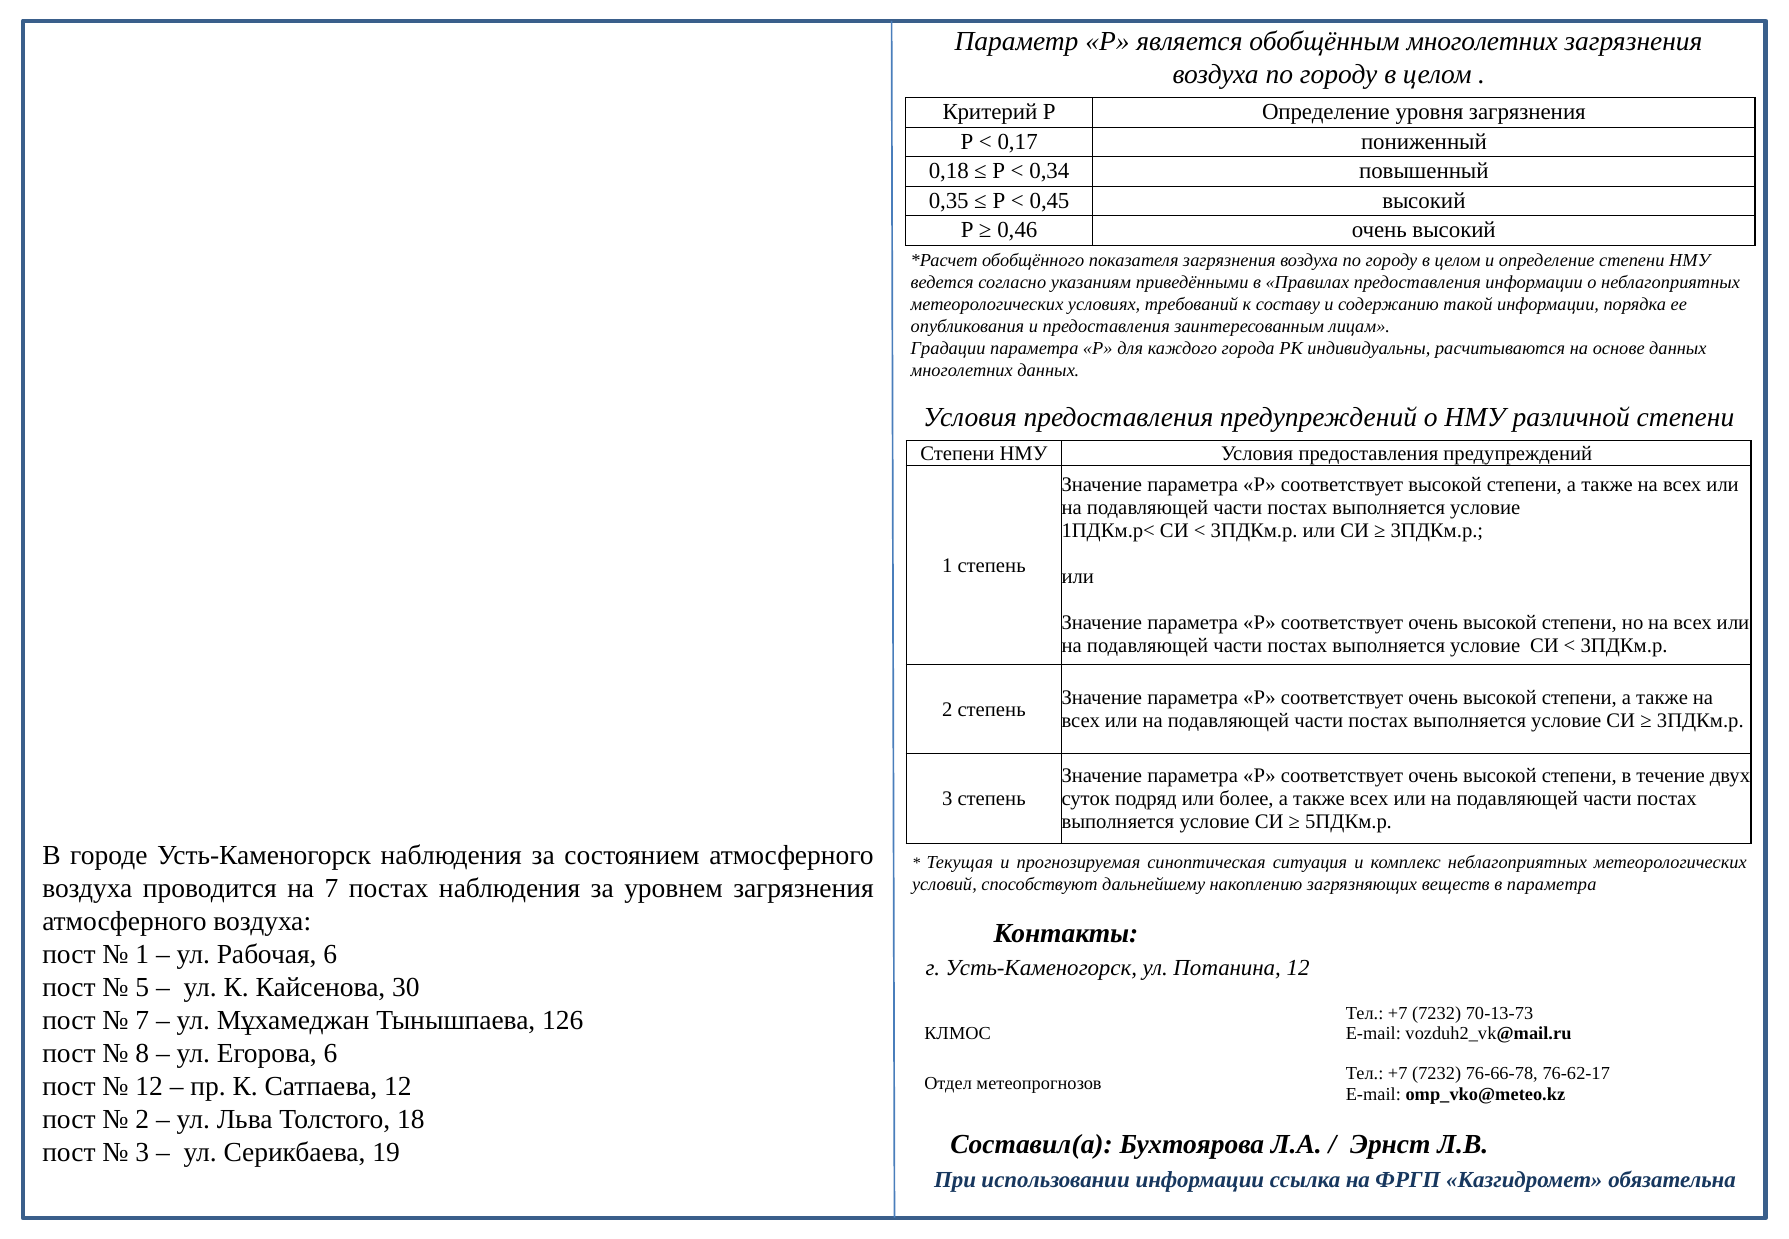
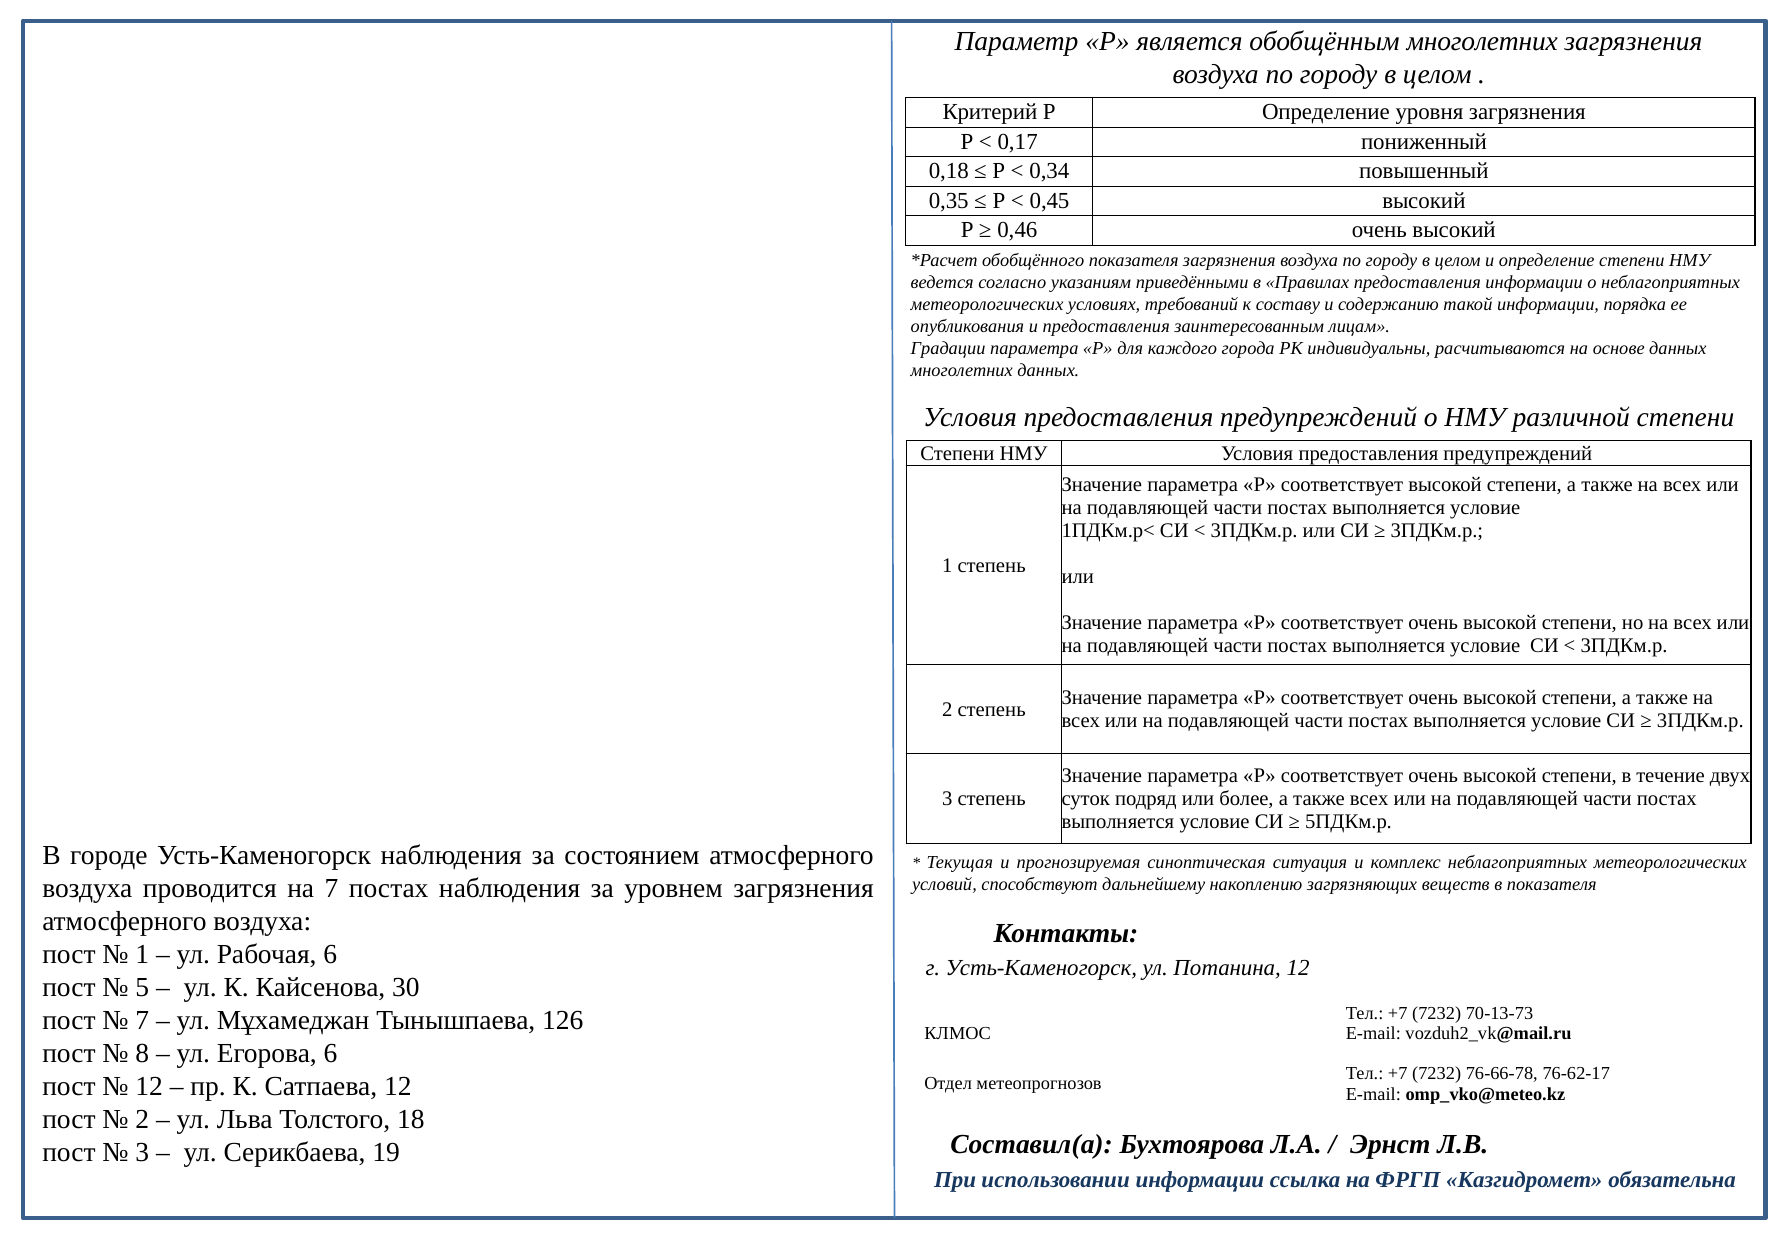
в параметра: параметра -> показателя (1552, 884)
